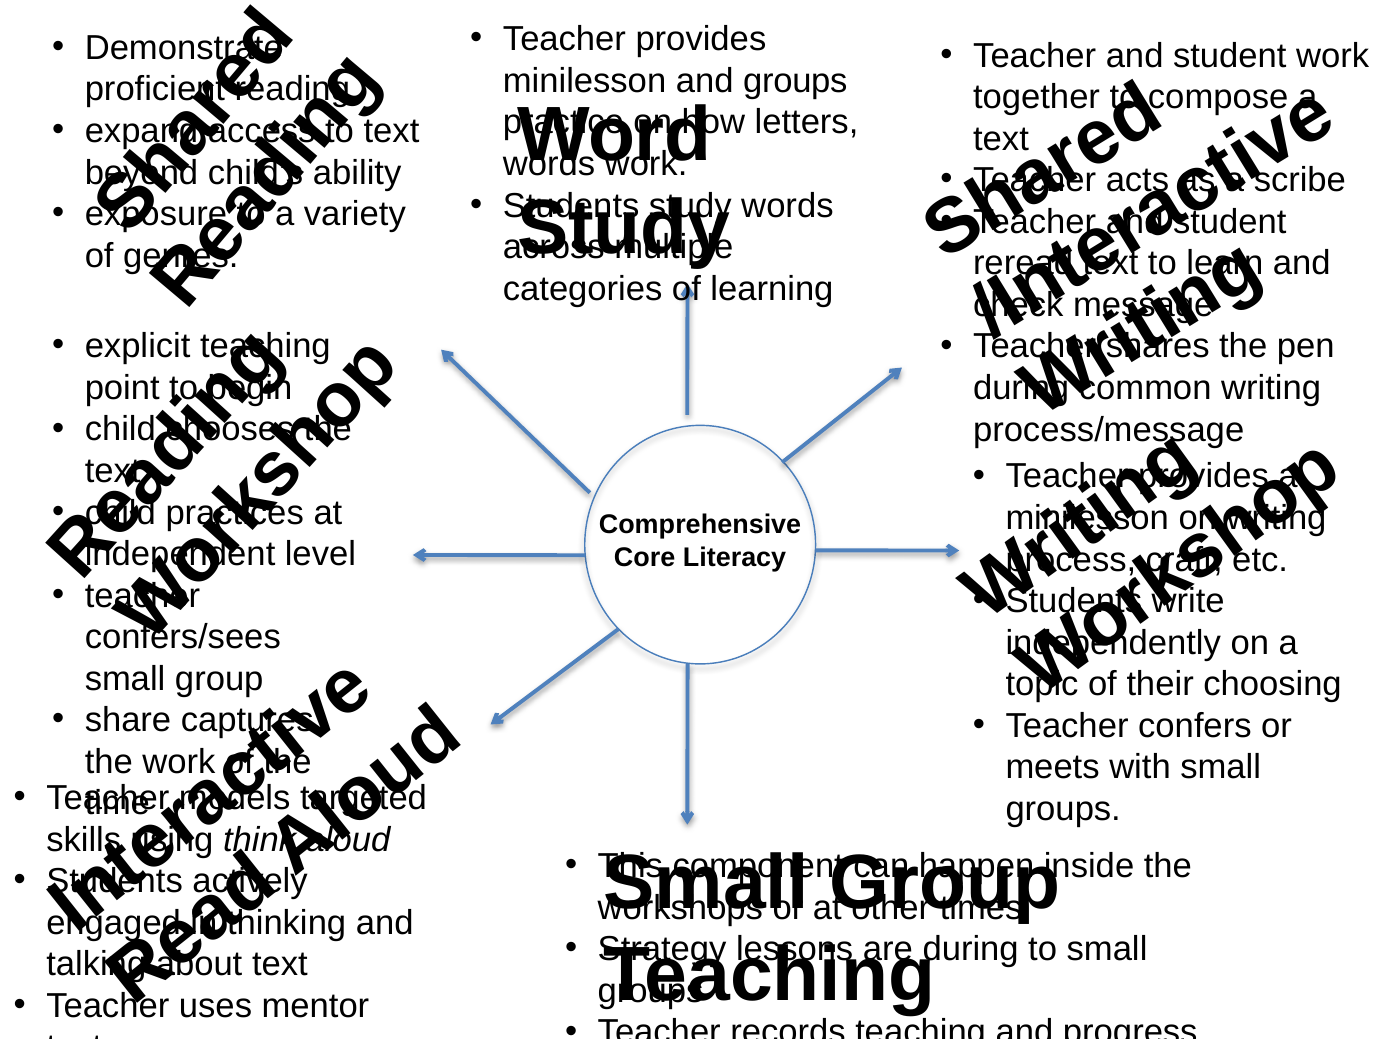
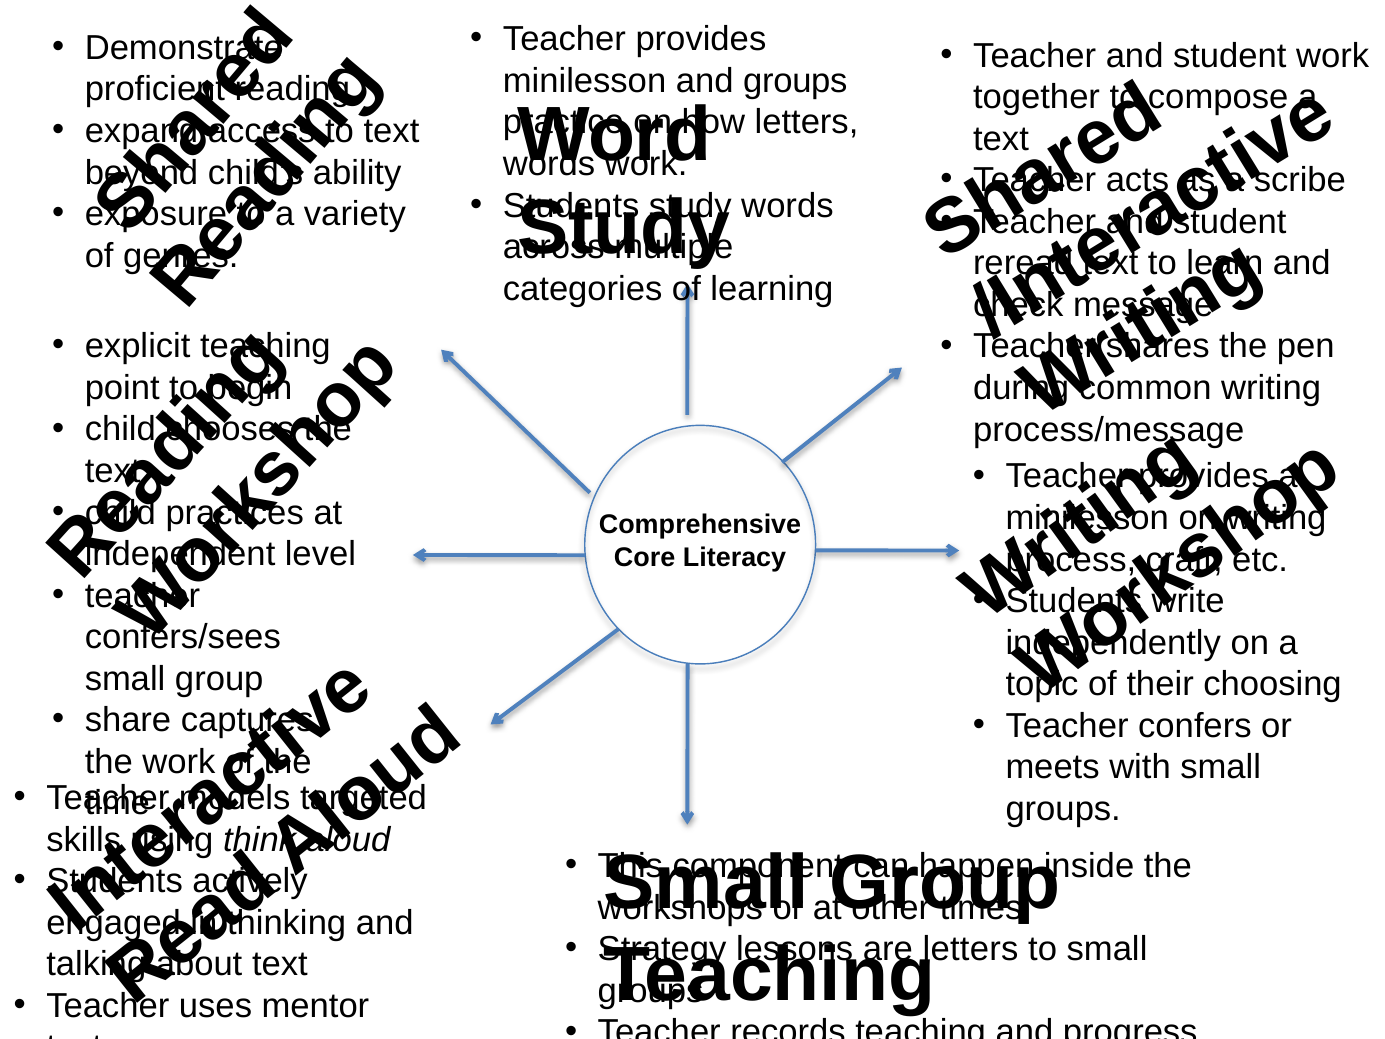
during: during -> letters (970, 949)
